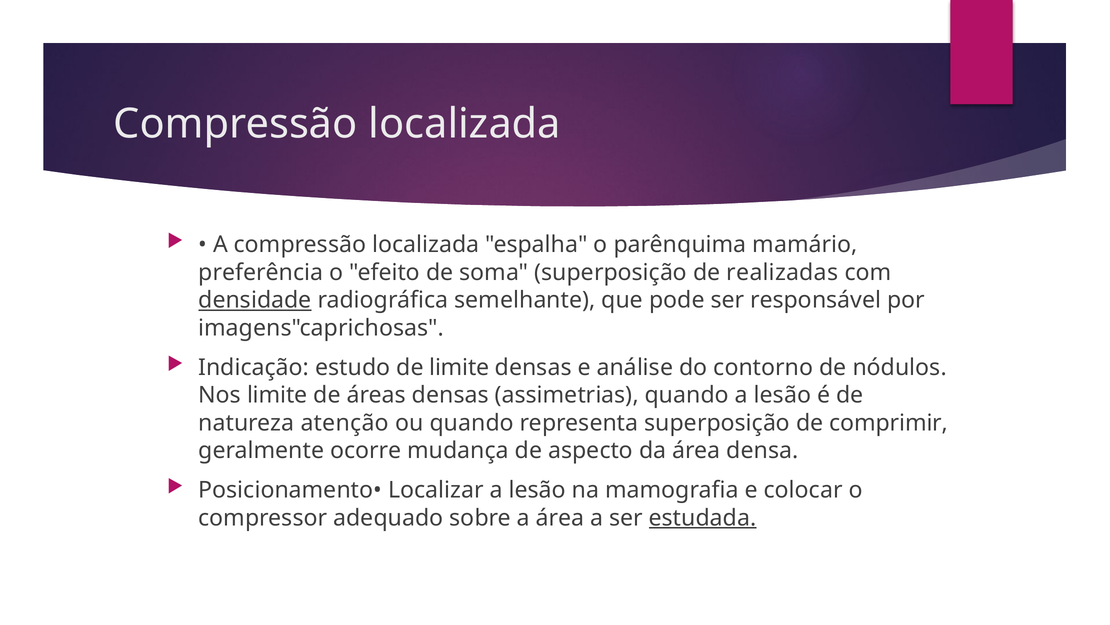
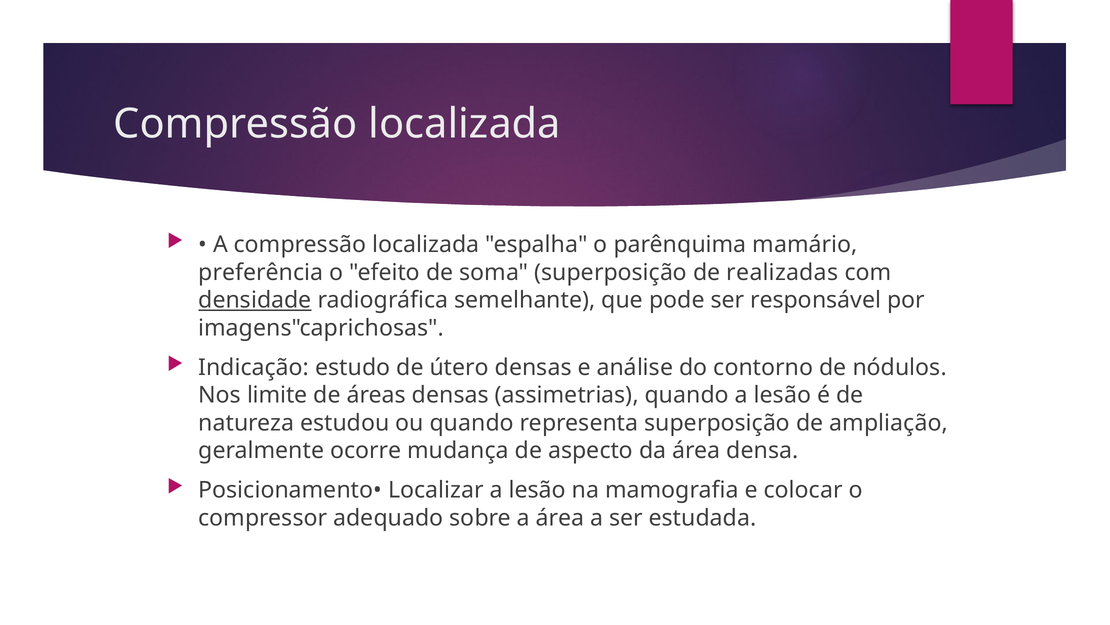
de limite: limite -> útero (459, 367)
atenção: atenção -> estudou (345, 423)
comprimir: comprimir -> ampliação (889, 423)
estudada underline: present -> none (703, 517)
